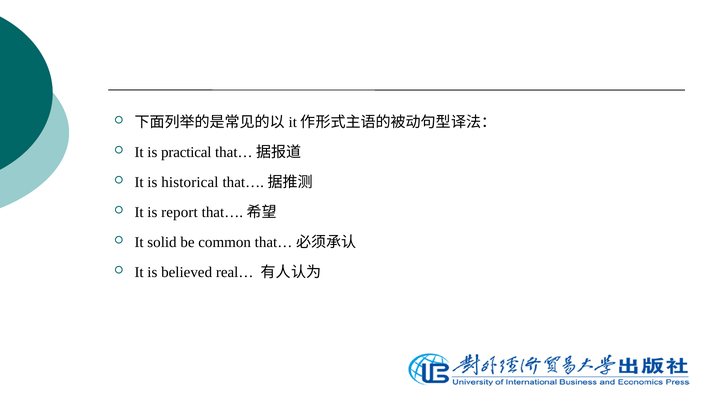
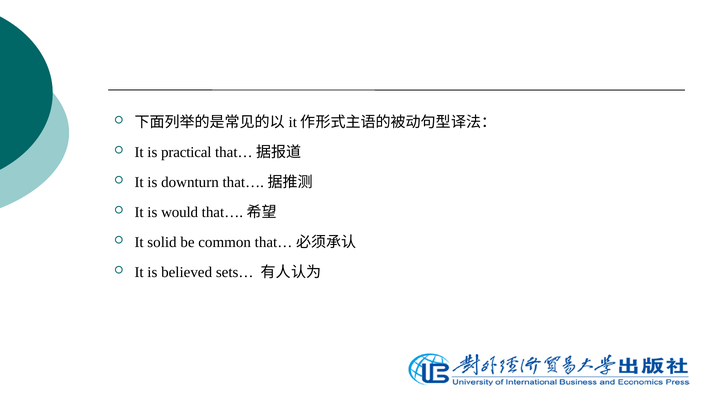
historical: historical -> downturn (190, 182)
report: report -> would (180, 213)
real…: real… -> sets… (235, 273)
